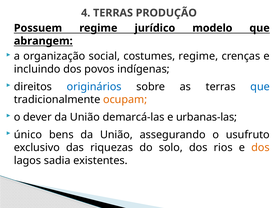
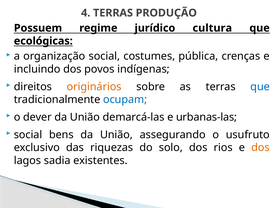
modelo: modelo -> cultura (212, 28)
abrangem: abrangem -> ecológicas (43, 41)
costumes regime: regime -> pública (198, 56)
originários colour: blue -> orange (94, 87)
ocupam colour: orange -> blue (125, 100)
único: único -> social (28, 135)
